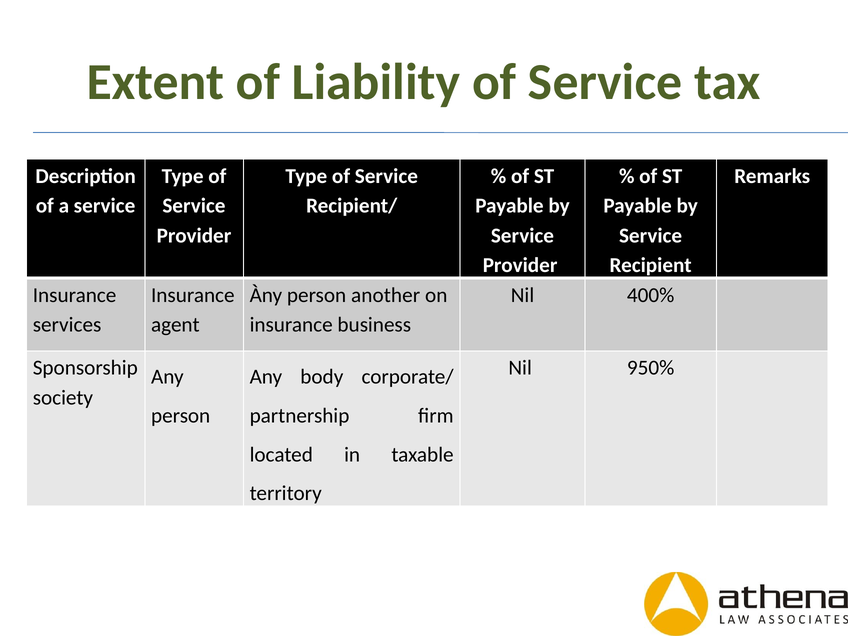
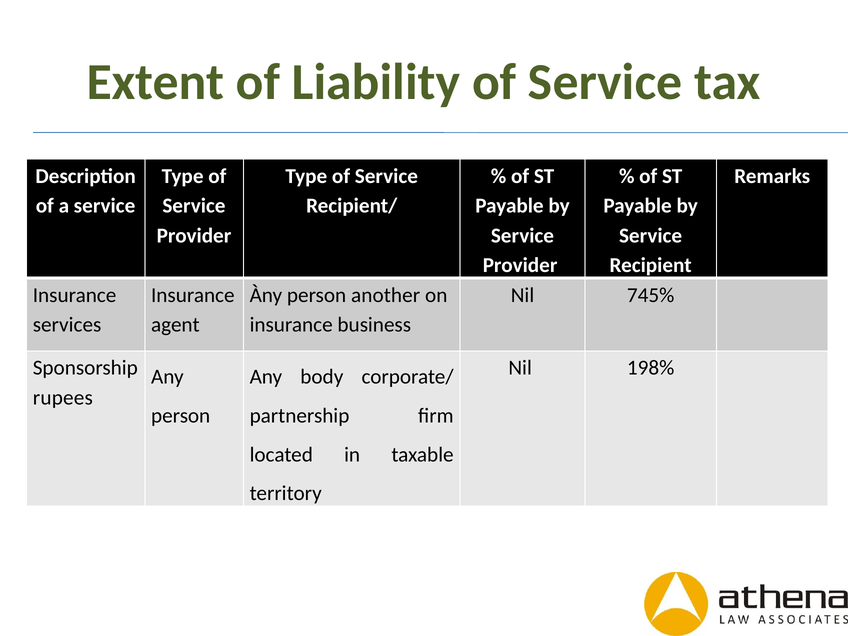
400%: 400% -> 745% (651, 295)
950%: 950% -> 198% (651, 368)
society: society -> rupees (63, 398)
